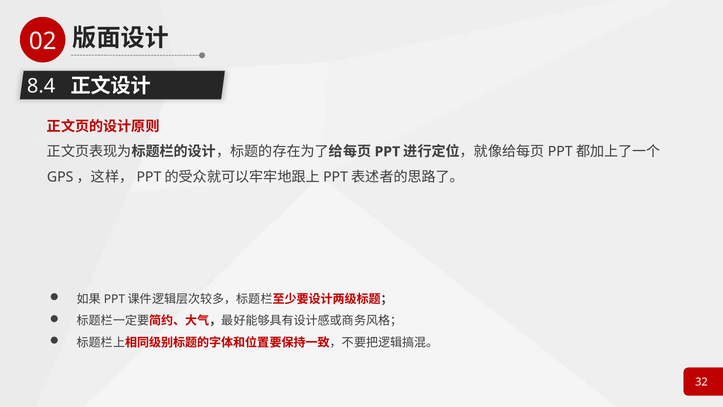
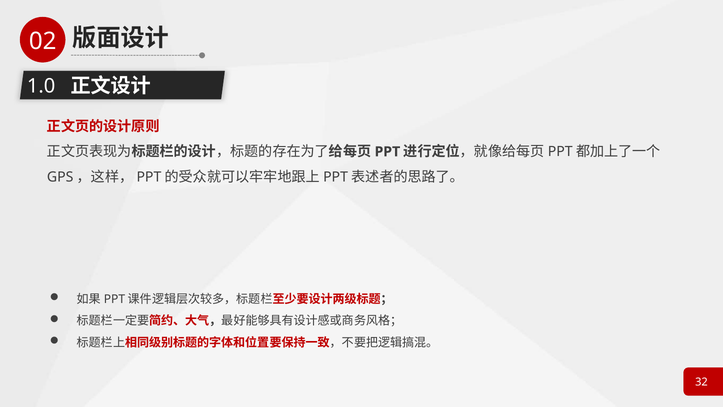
8.4: 8.4 -> 1.0 (41, 86)
